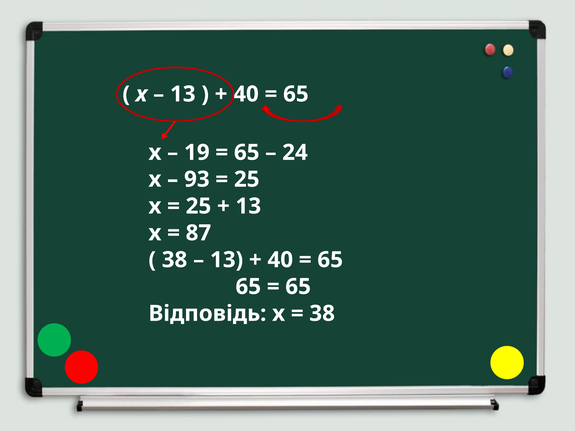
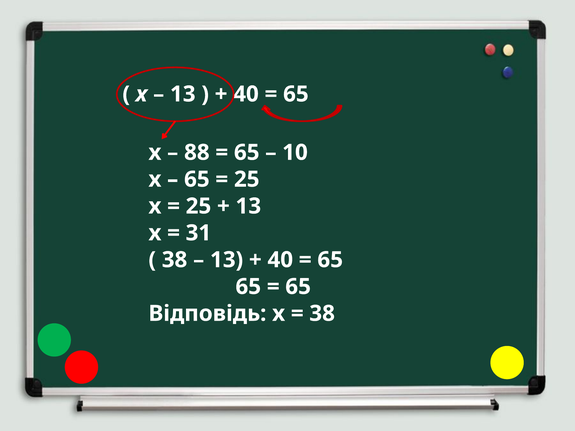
19: 19 -> 88 (197, 153)
24: 24 -> 10 (295, 153)
93: 93 -> 65 (197, 179)
87: 87 -> 31 (198, 233)
